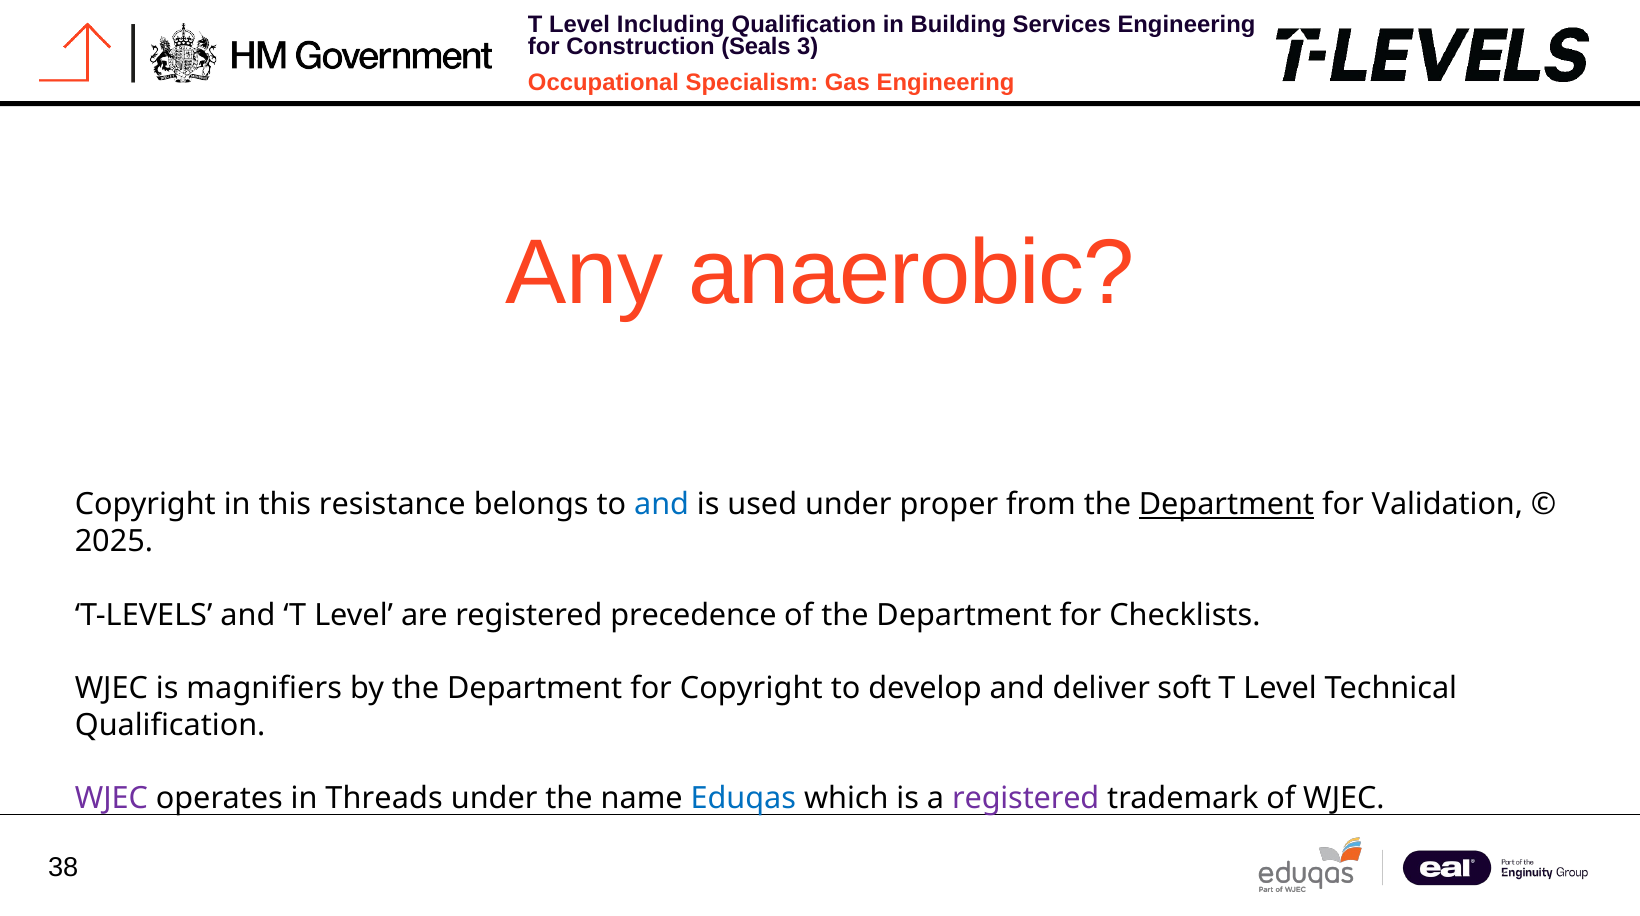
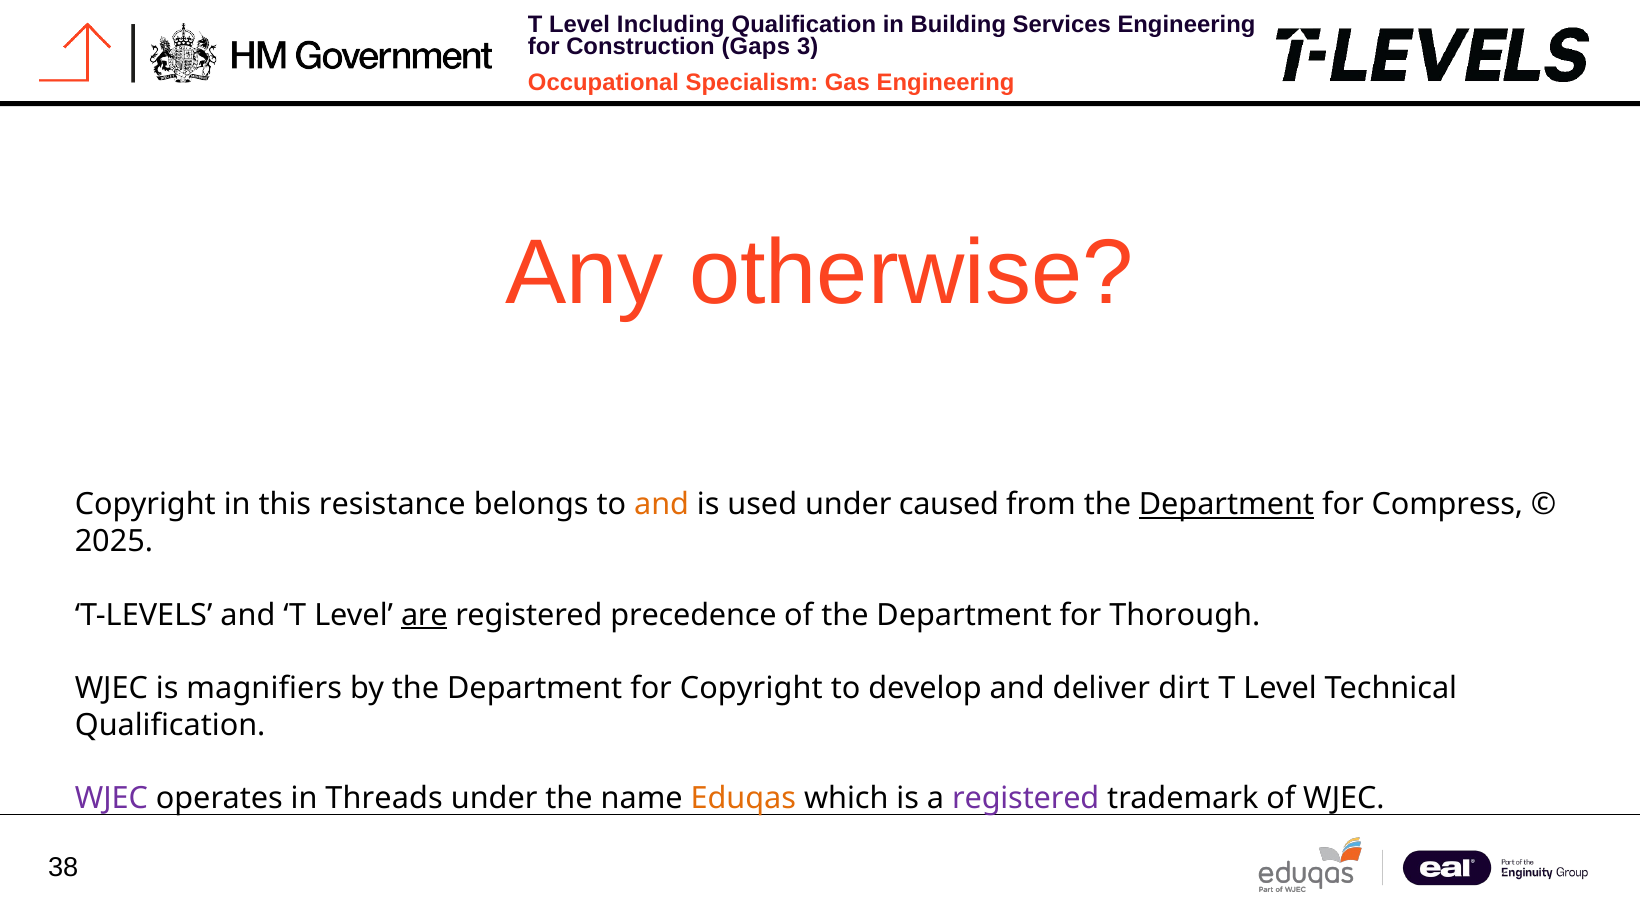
Seals: Seals -> Gaps (756, 47)
anaerobic: anaerobic -> otherwise (911, 273)
and colour: blue -> orange (662, 505)
proper: proper -> caused (949, 505)
Validation: Validation -> Compress (1447, 505)
are underline: none -> present (424, 615)
Checklists: Checklists -> Thorough (1185, 615)
soft: soft -> dirt (1184, 689)
Eduqas colour: blue -> orange (743, 799)
